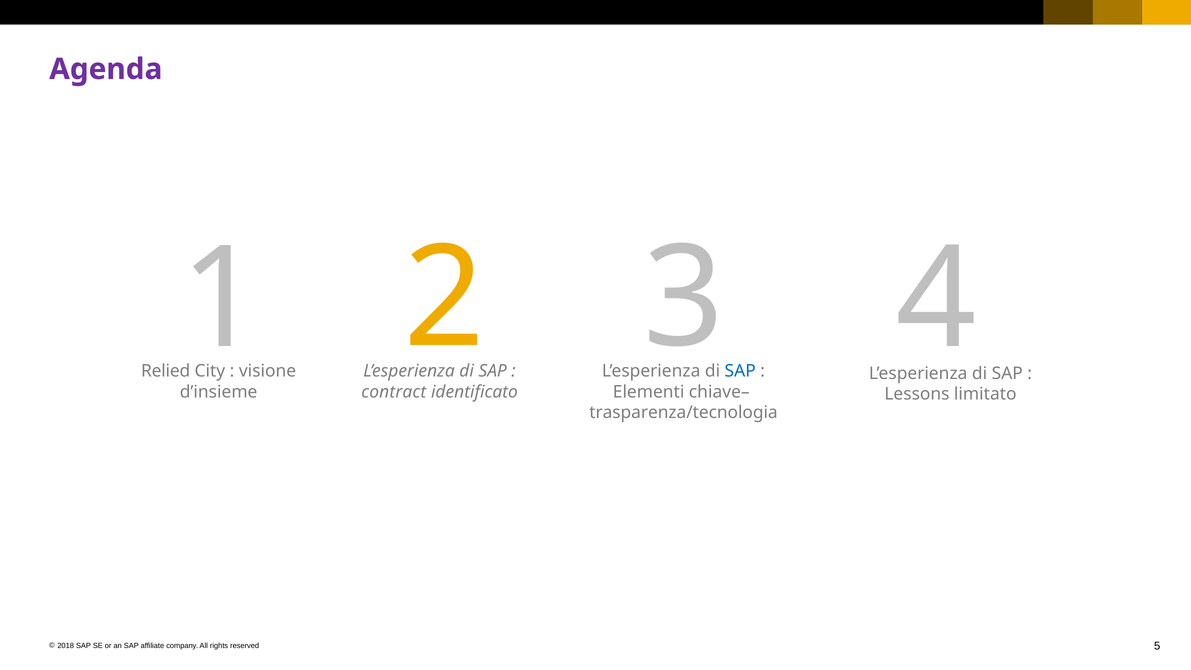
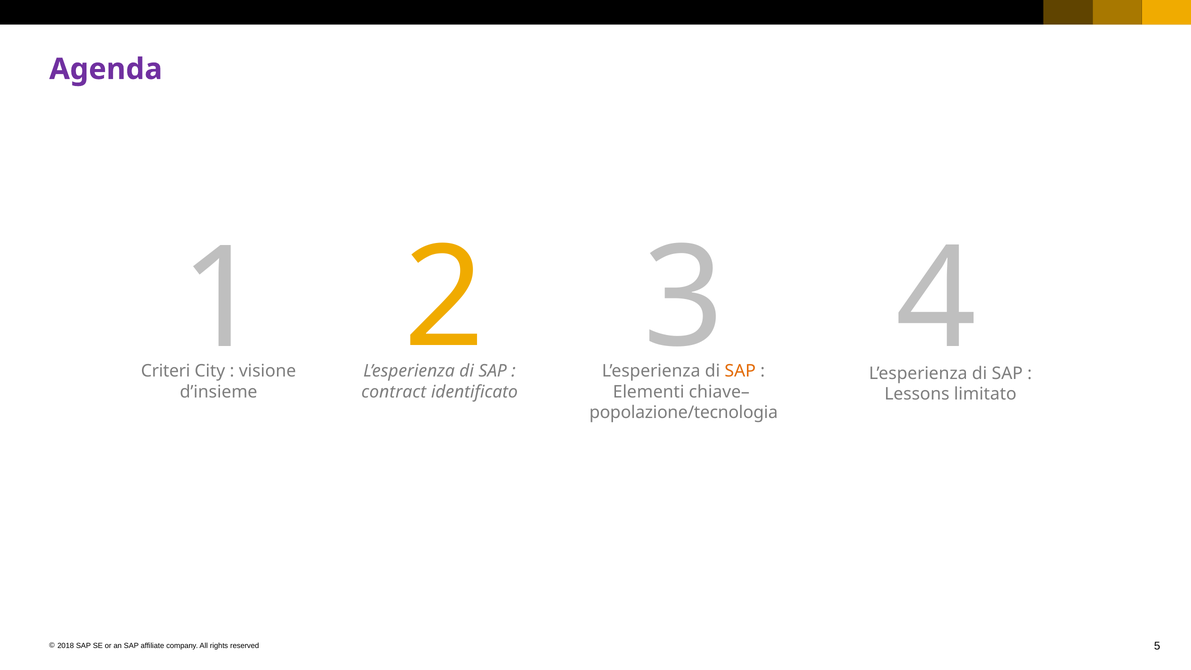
SAP colour: blue -> orange (740, 371)
Relied: Relied -> Criteri (166, 371)
trasparenza/tecnologia: trasparenza/tecnologia -> popolazione/tecnologia (684, 413)
